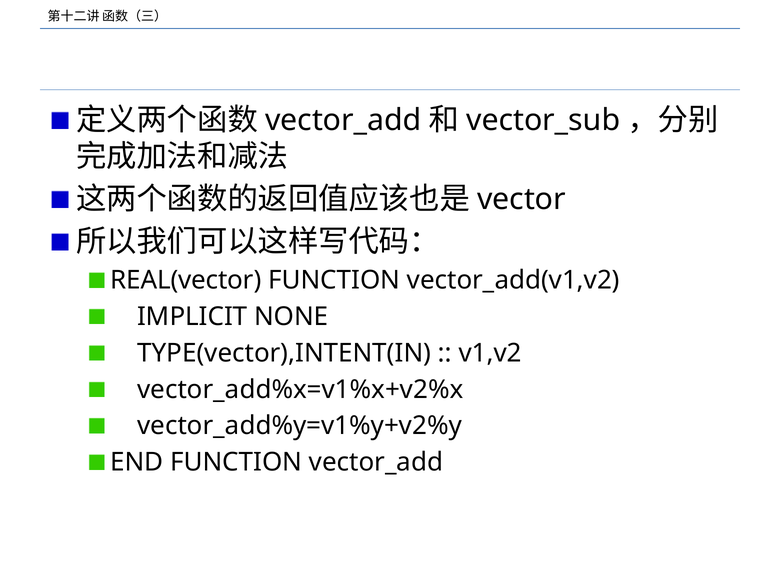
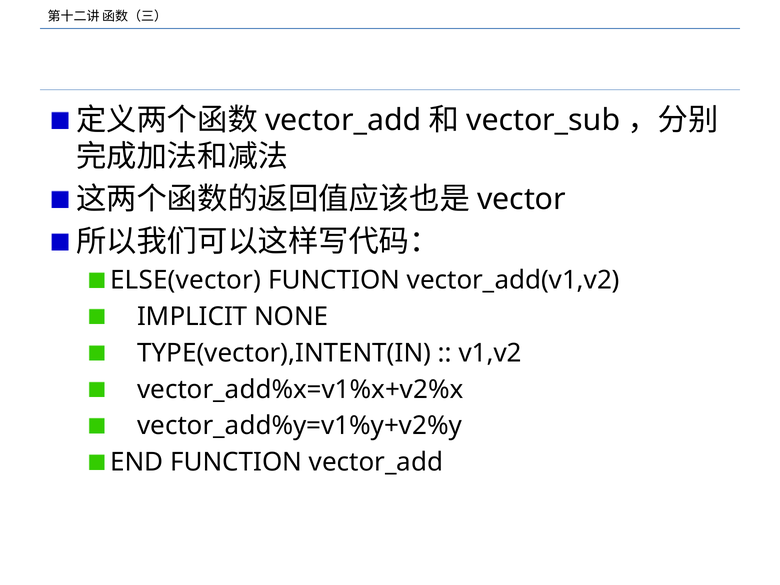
REAL(vector: REAL(vector -> ELSE(vector (186, 280)
